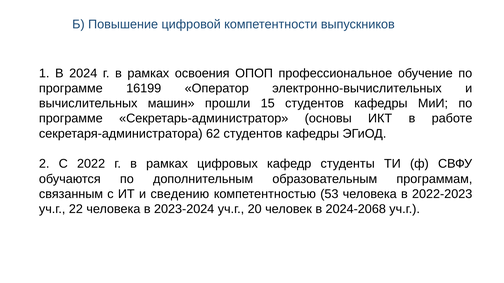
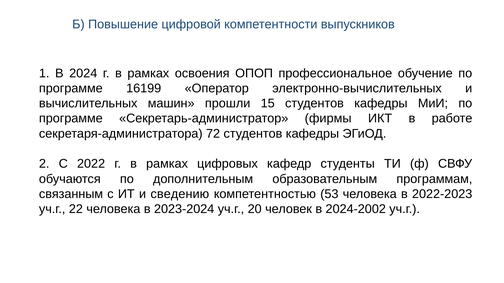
основы: основы -> фирмы (328, 119)
62: 62 -> 72 (213, 134)
2024-2068: 2024-2068 -> 2024-2002 (356, 209)
